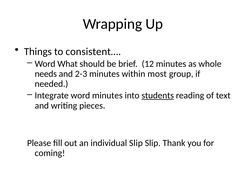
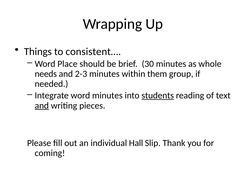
What: What -> Place (67, 64)
12: 12 -> 30 (148, 64)
most: most -> them (157, 74)
and underline: none -> present (42, 105)
individual Slip: Slip -> Hall (136, 143)
